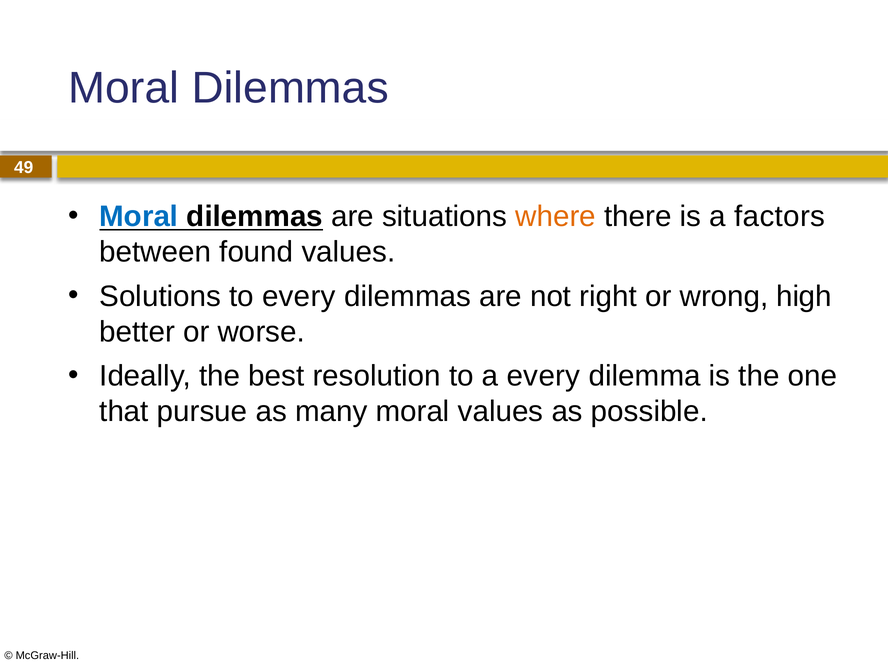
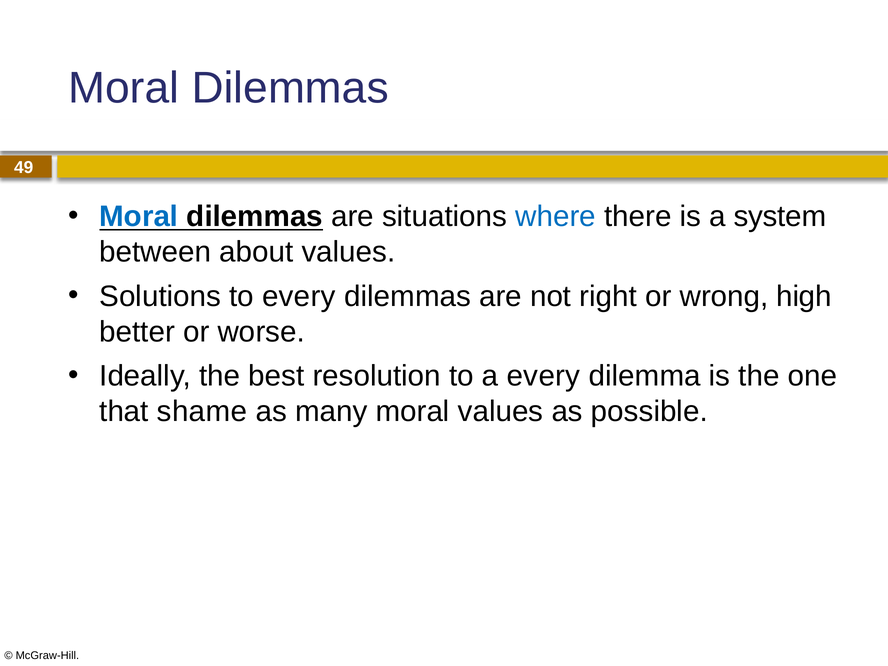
where colour: orange -> blue (556, 217)
factors: factors -> system (780, 217)
found: found -> about (256, 252)
pursue: pursue -> shame (202, 412)
